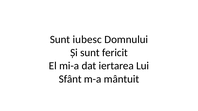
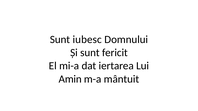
Sfânt: Sfânt -> Amin (70, 79)
